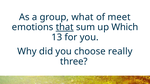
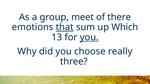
what: what -> meet (83, 17)
meet: meet -> there (119, 17)
you underline: none -> present (89, 37)
